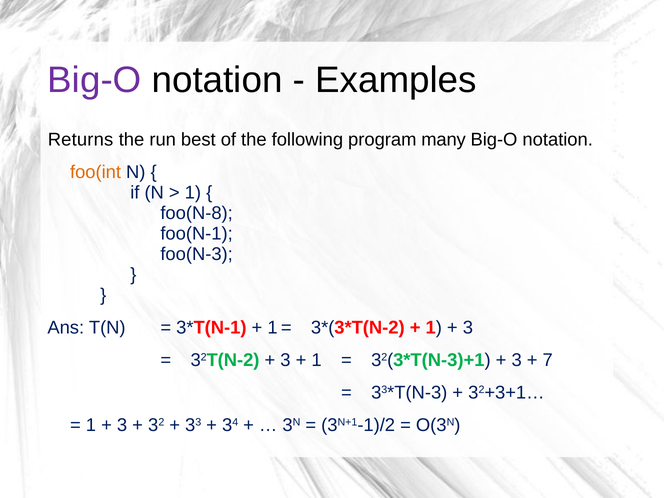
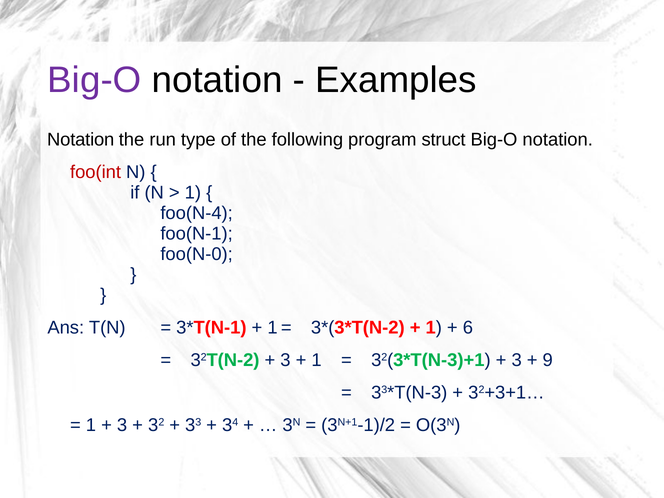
Returns: Returns -> Notation (81, 140)
best: best -> type (198, 140)
many: many -> struct (444, 140)
foo(int colour: orange -> red (96, 172)
foo(N-8: foo(N-8 -> foo(N-4 (197, 213)
foo(N-3: foo(N-3 -> foo(N-0 (197, 254)
3: 3 -> 6 (468, 328)
7: 7 -> 9 (548, 360)
